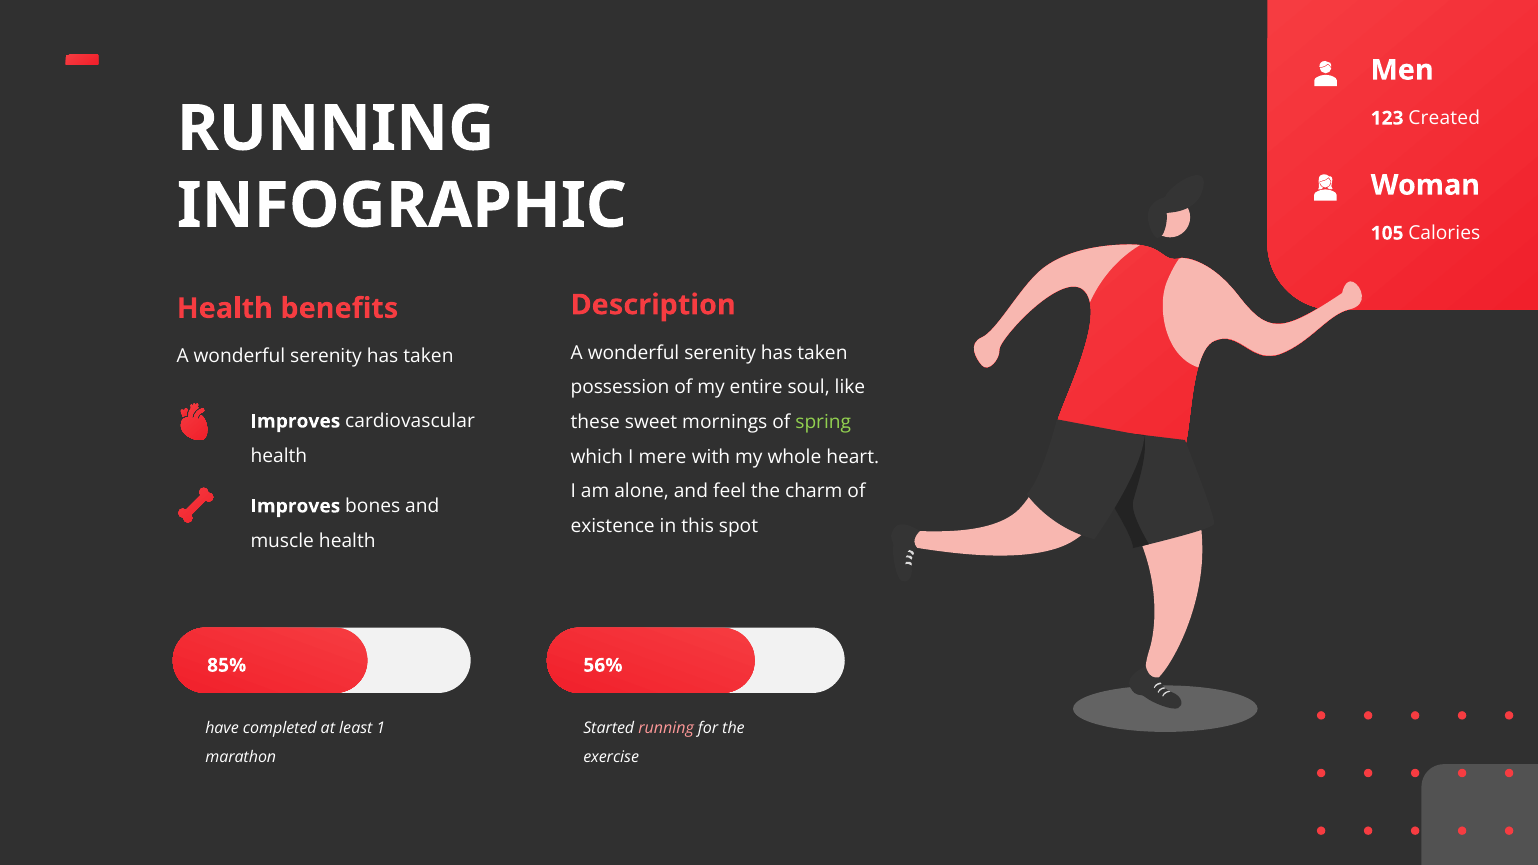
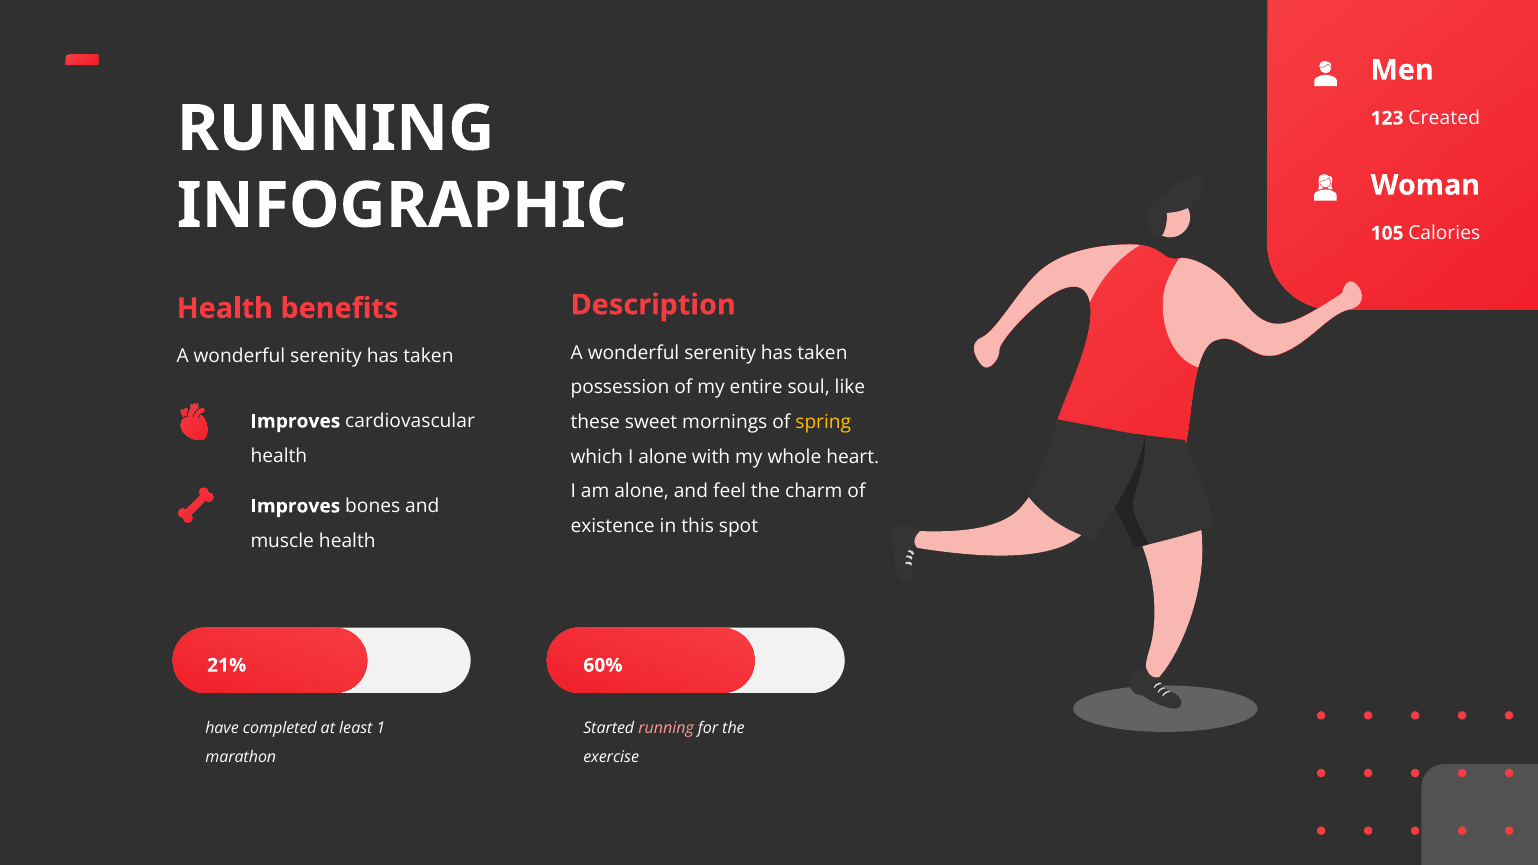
spring colour: light green -> yellow (823, 422)
I mere: mere -> alone (663, 457)
85%: 85% -> 21% (227, 665)
56%: 56% -> 60% (603, 665)
